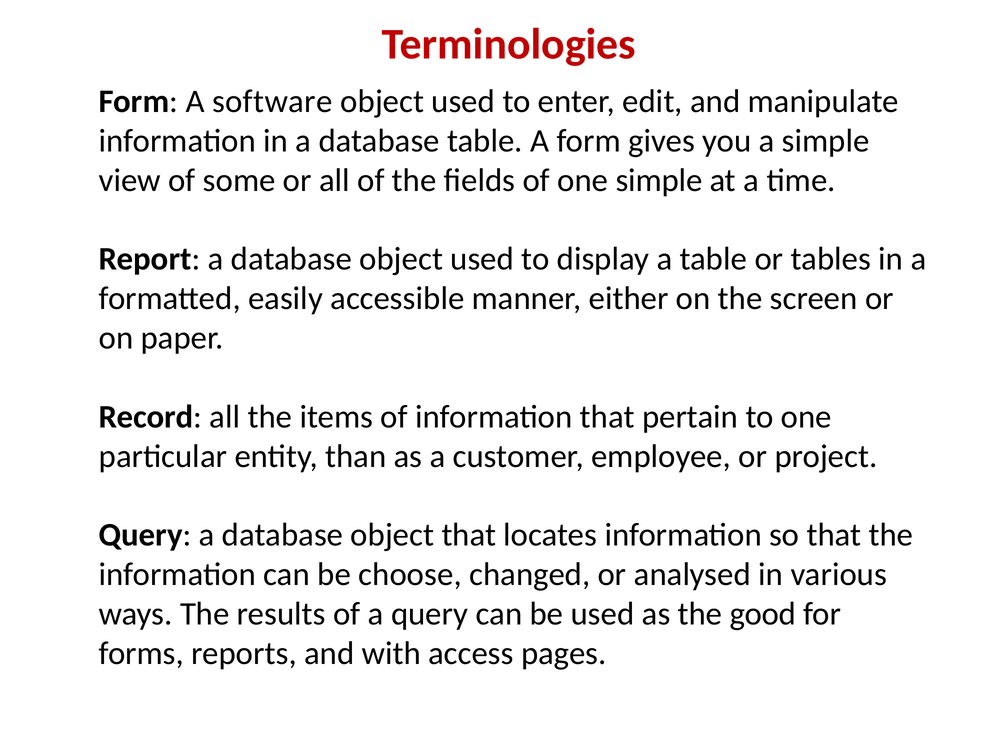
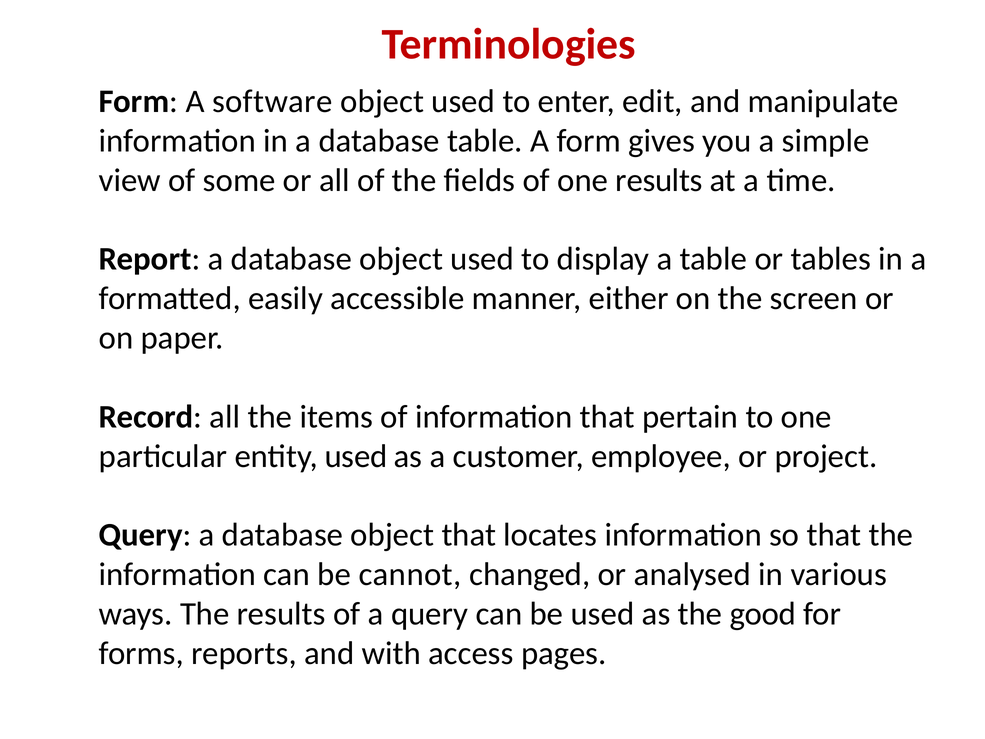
one simple: simple -> results (659, 180)
entity than: than -> used (356, 456)
choose: choose -> cannot (410, 574)
